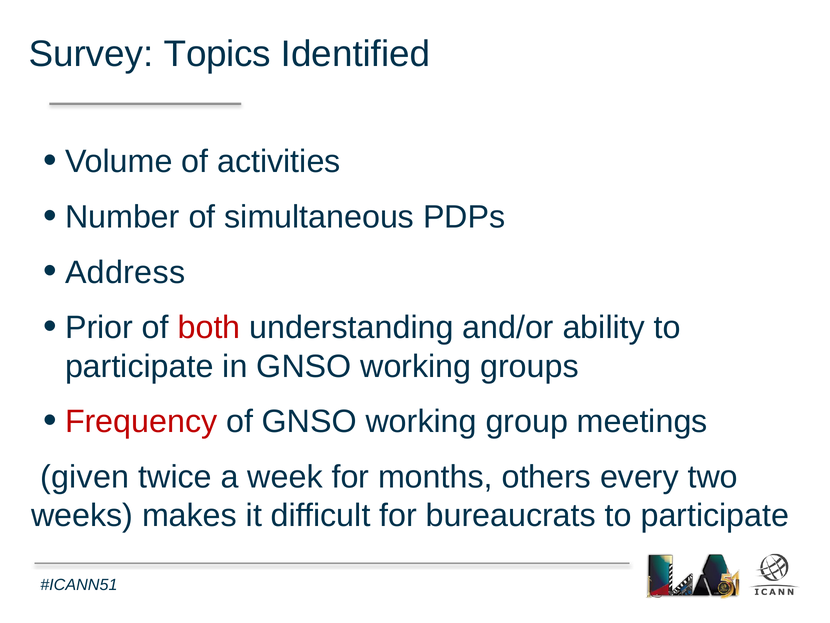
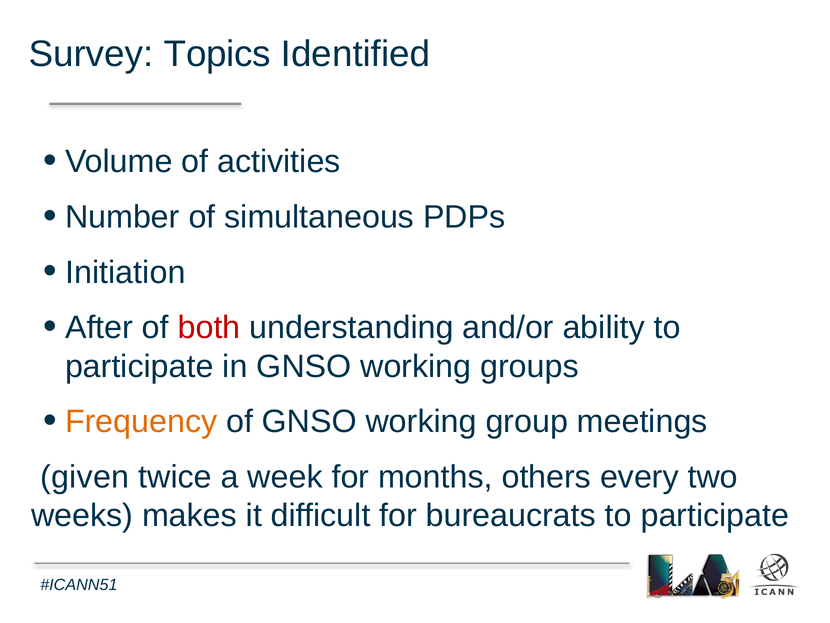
Address: Address -> Initiation (125, 272)
Prior: Prior -> After (99, 327)
Frequency colour: red -> orange (141, 421)
